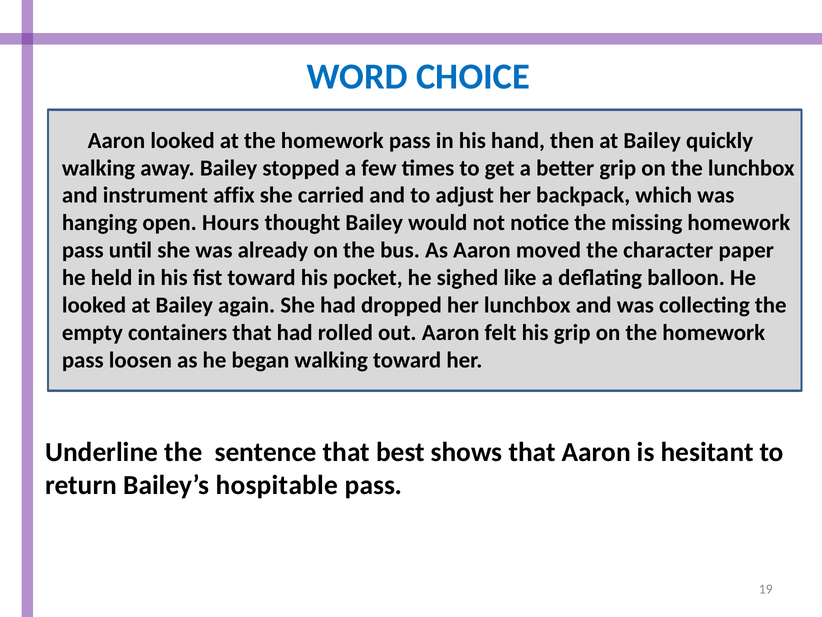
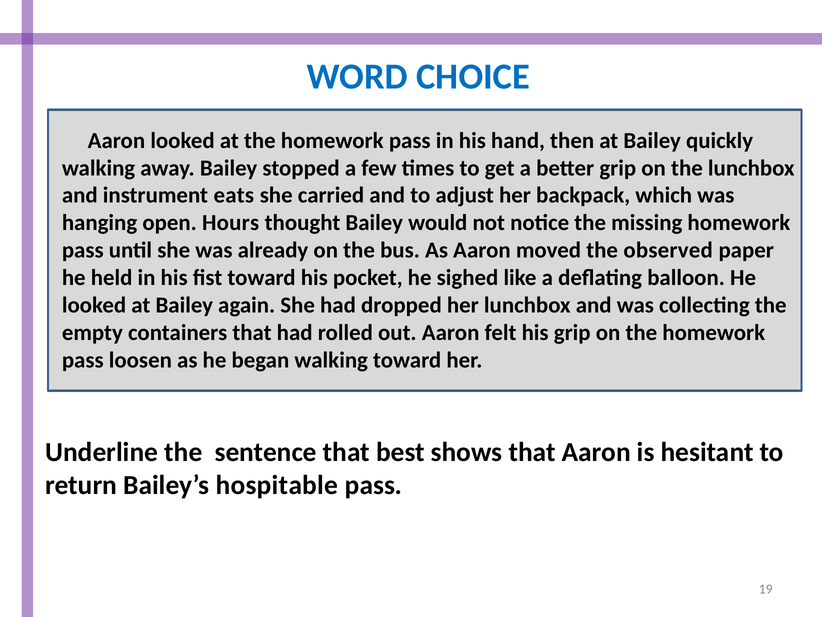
affix: affix -> eats (234, 195)
character: character -> observed (668, 250)
